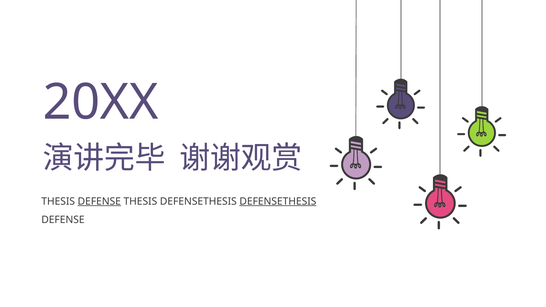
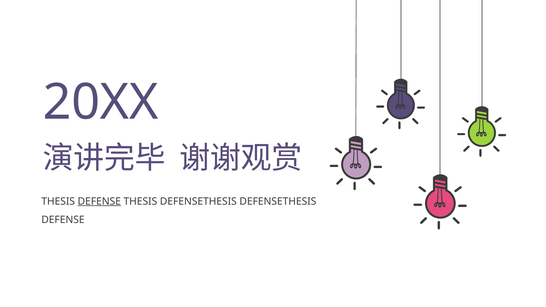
DEFENSETHESIS underline: present -> none (278, 201)
